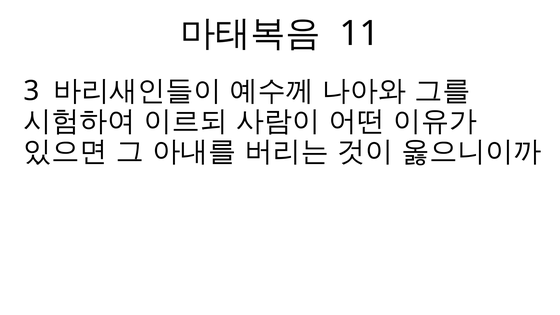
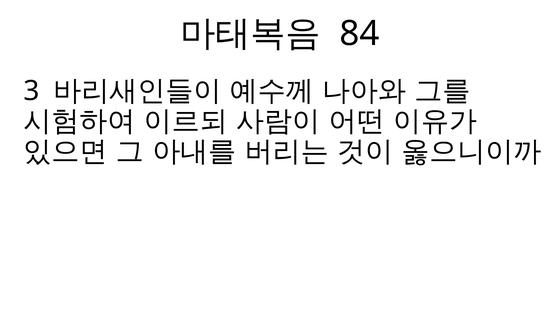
11: 11 -> 84 (359, 34)
